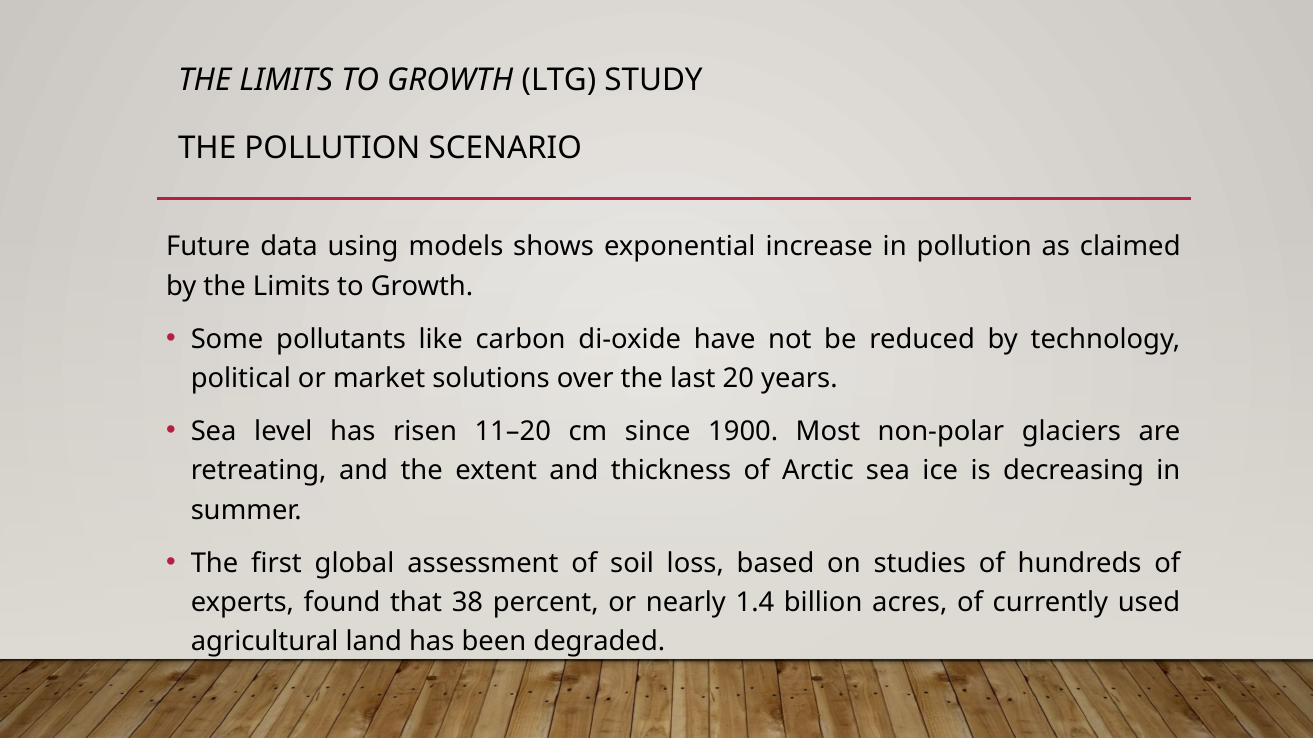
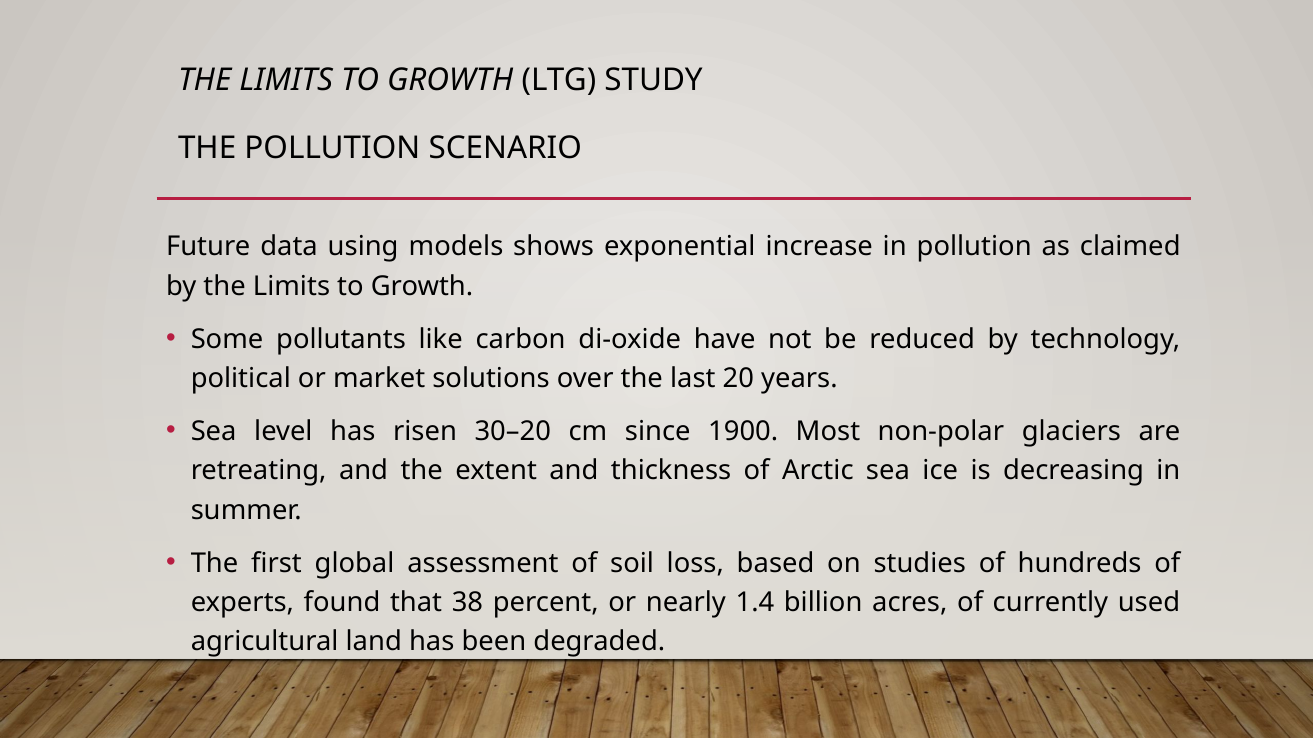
11–20: 11–20 -> 30–20 (513, 432)
